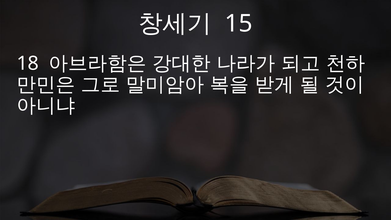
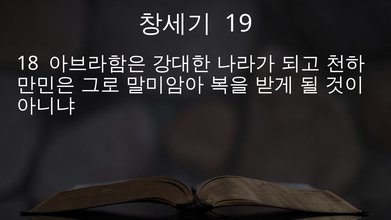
15: 15 -> 19 (239, 24)
